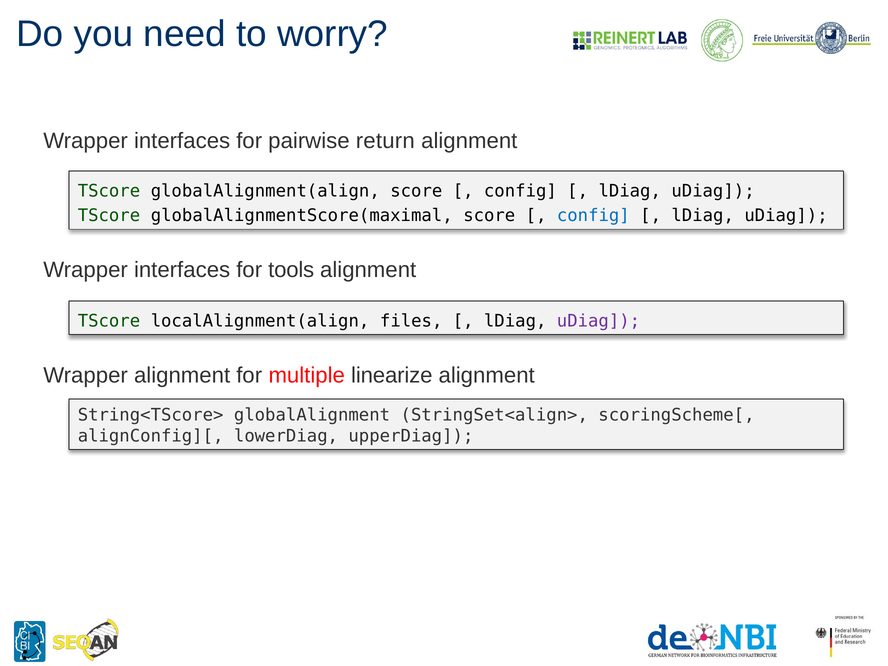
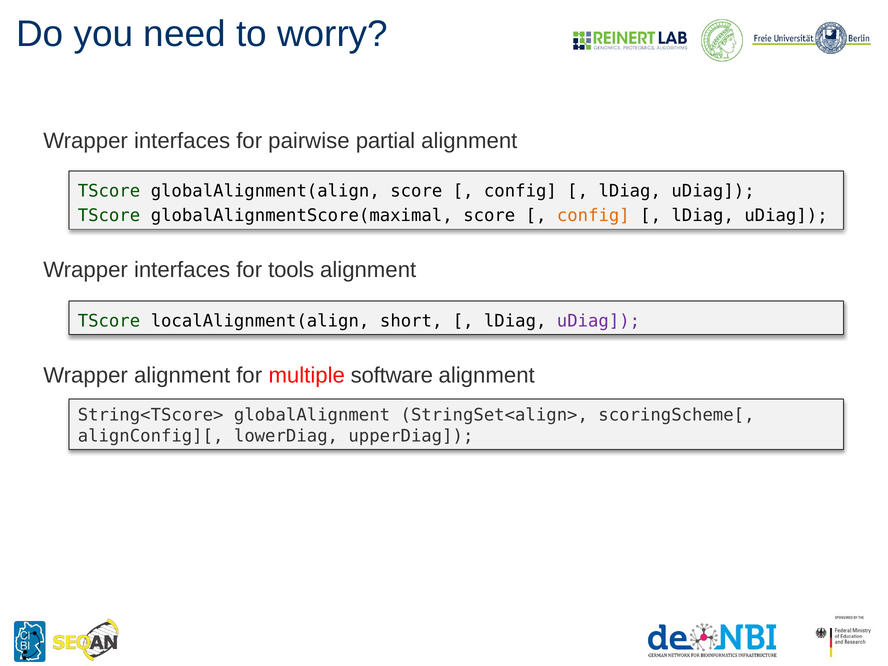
return: return -> partial (385, 141)
config colour: blue -> orange (593, 216)
files: files -> short (411, 321)
linearize: linearize -> software (392, 375)
